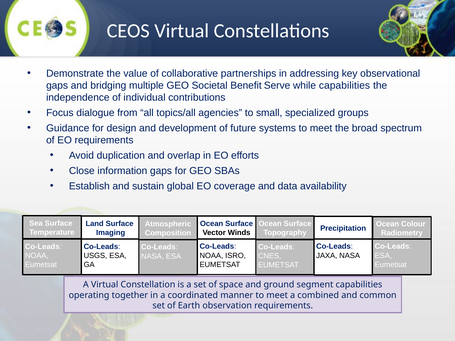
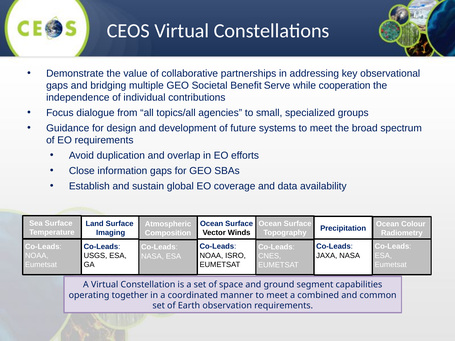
while capabilities: capabilities -> cooperation (345, 86)
